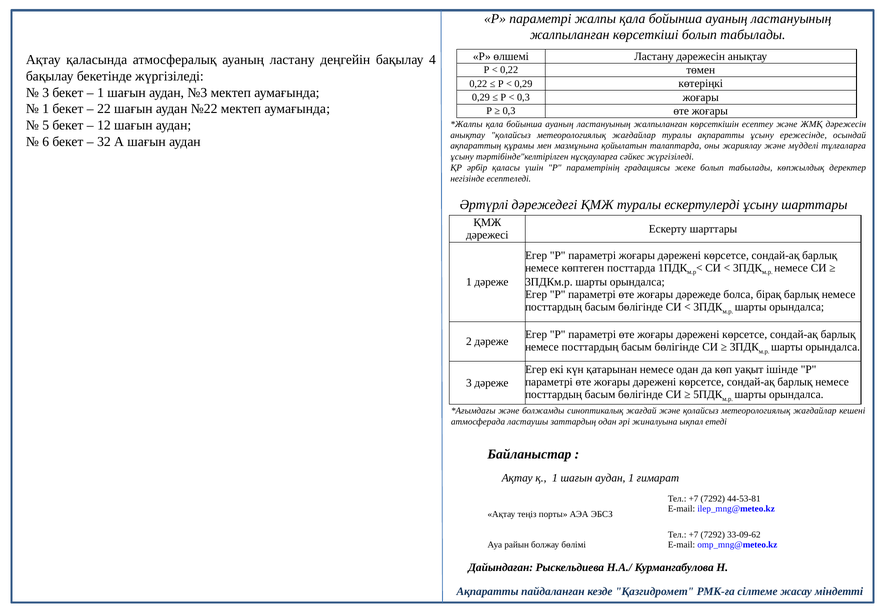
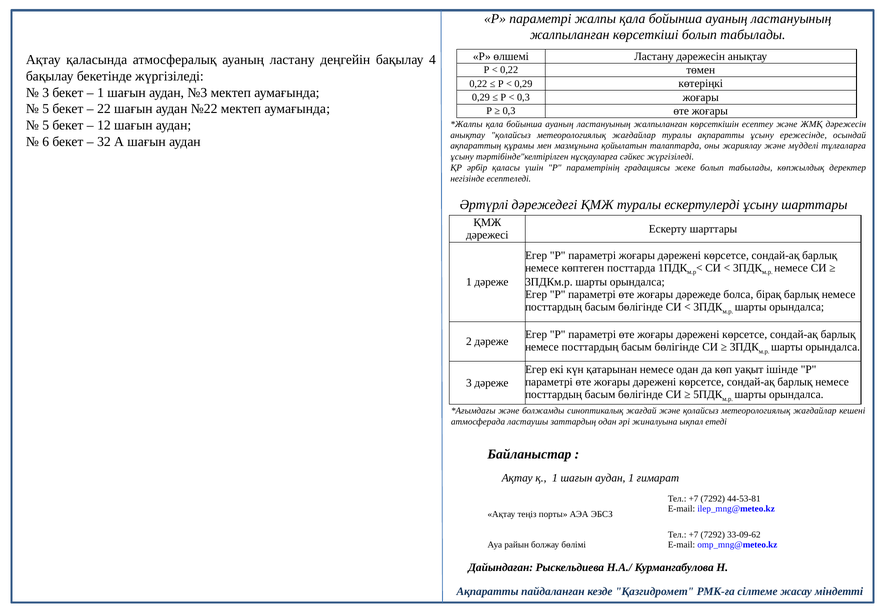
1: 1 -> 5 (46, 109)
